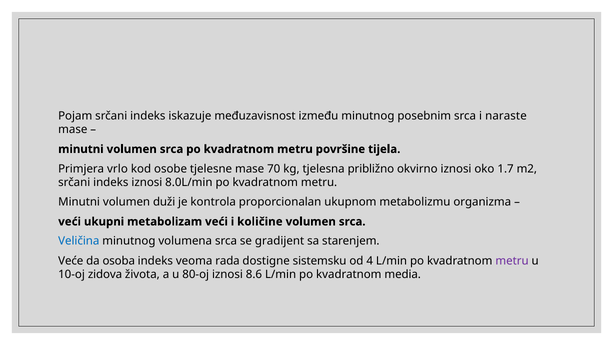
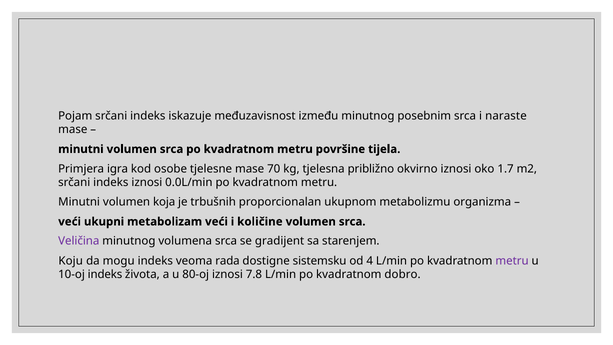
vrlo: vrlo -> igra (118, 169)
8.0L/min: 8.0L/min -> 0.0L/min (189, 182)
duži: duži -> koja (164, 202)
kontrola: kontrola -> trbušnih (213, 202)
Veličina colour: blue -> purple (79, 241)
Veće: Veće -> Koju (71, 261)
osoba: osoba -> mogu (119, 261)
10-oj zidova: zidova -> indeks (105, 274)
8.6: 8.6 -> 7.8 (254, 274)
media: media -> dobro (403, 274)
